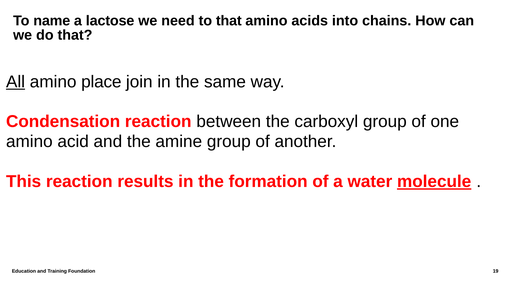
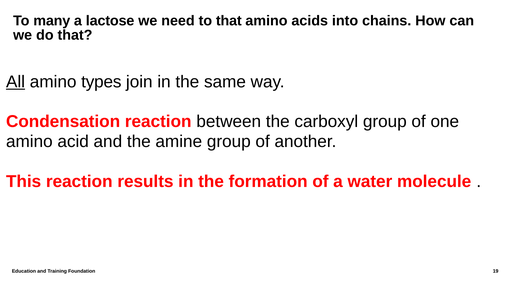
name: name -> many (52, 21)
place: place -> types (101, 82)
molecule underline: present -> none (434, 182)
